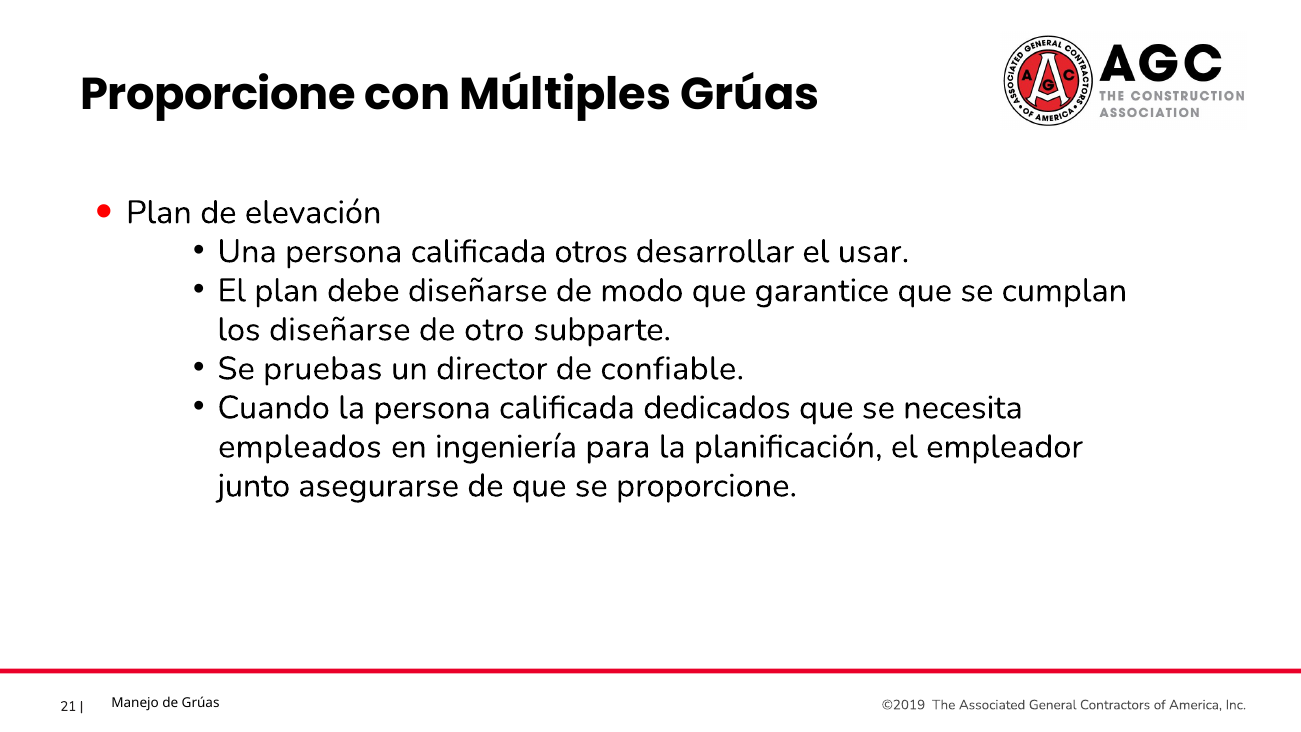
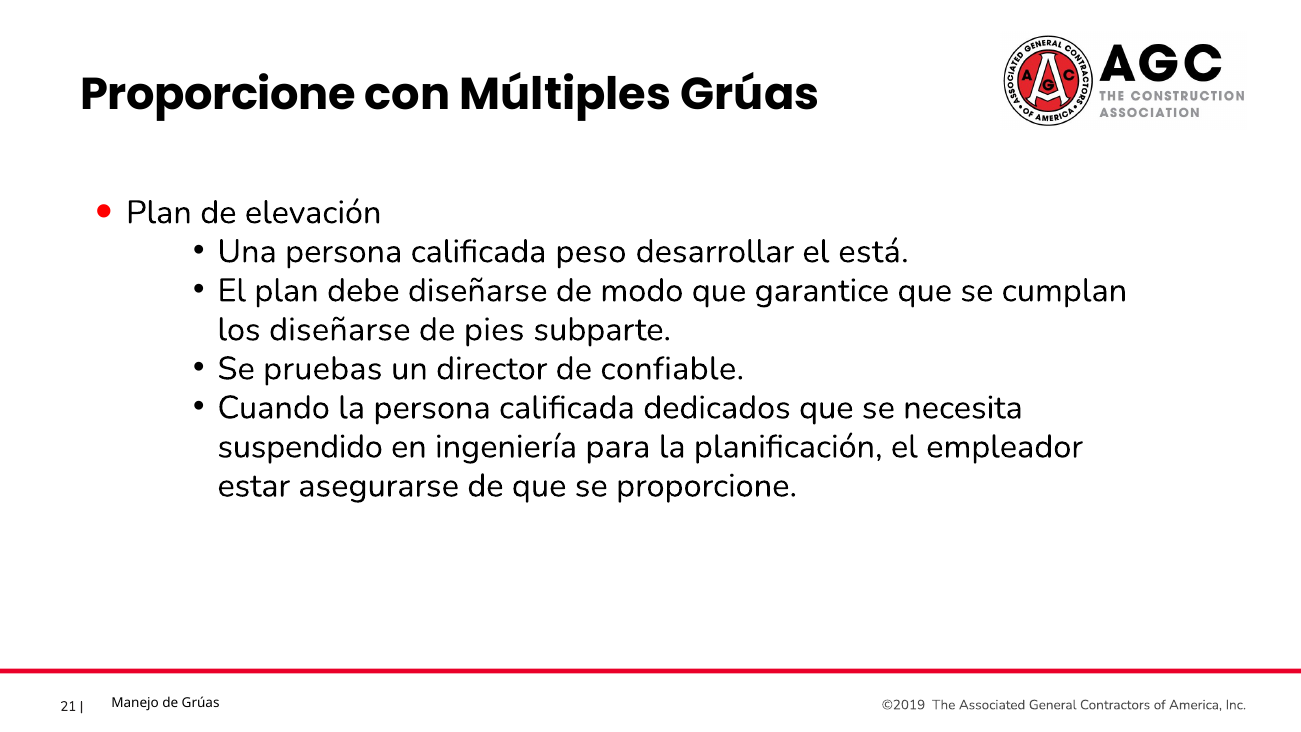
otros: otros -> peso (591, 251)
usar: usar -> está (873, 251)
otro: otro -> pies (494, 330)
empleados: empleados -> suspendido (300, 447)
junto: junto -> estar (254, 486)
